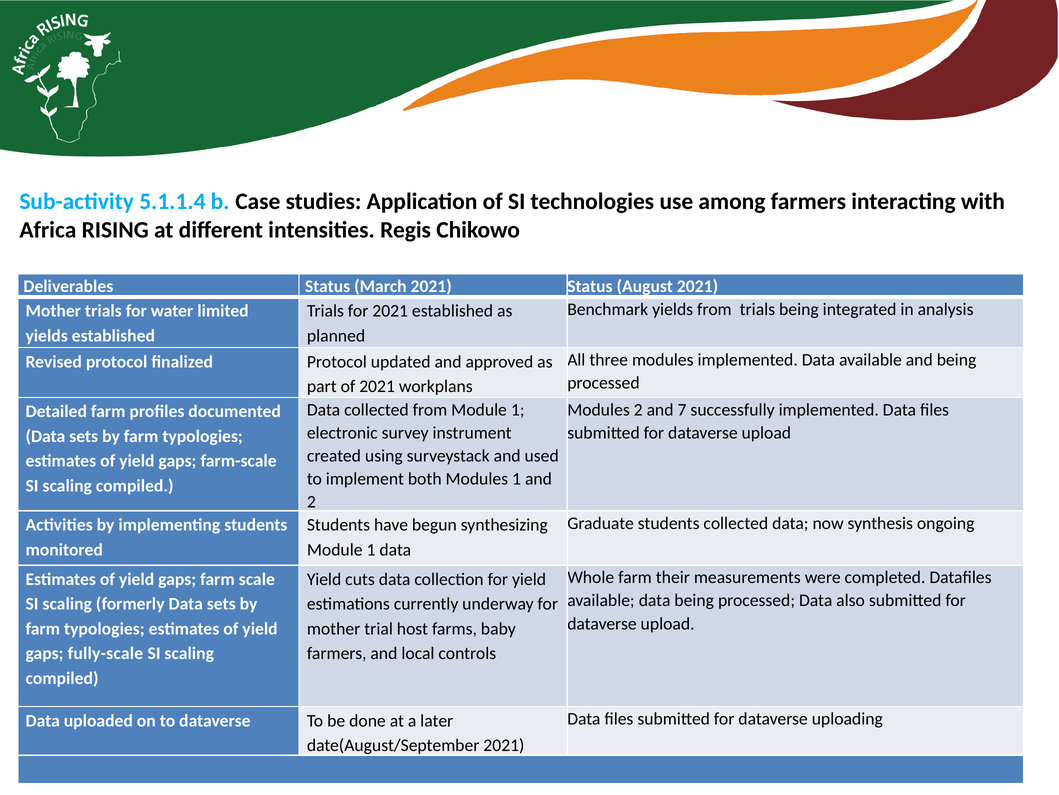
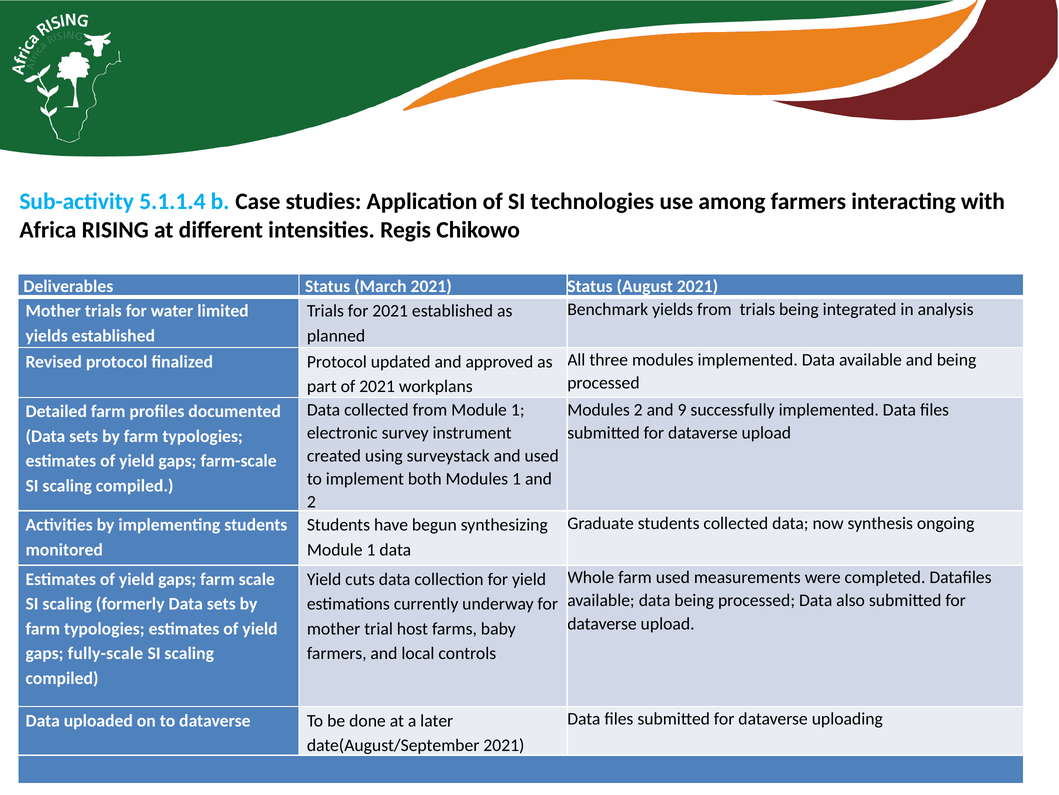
7: 7 -> 9 (682, 410)
farm their: their -> used (673, 577)
